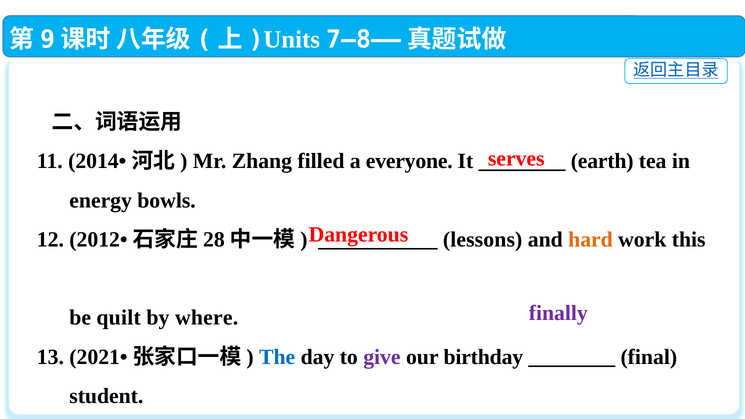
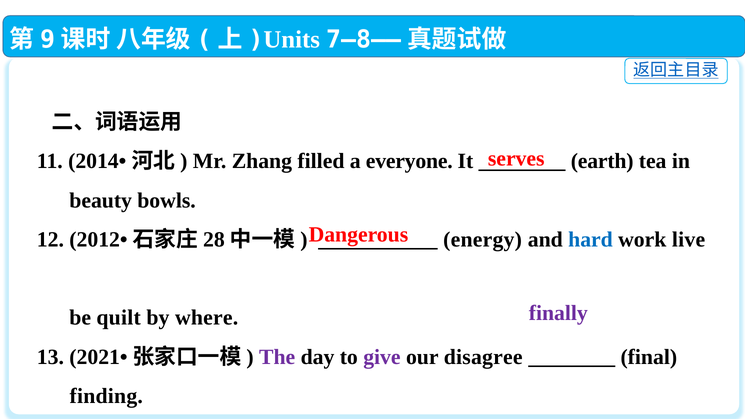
energy: energy -> beauty (101, 200)
lessons: lessons -> energy (483, 240)
hard colour: orange -> blue (591, 240)
this: this -> live (689, 240)
The colour: blue -> purple (277, 357)
birthday: birthday -> disagree (483, 357)
student: student -> finding (106, 396)
